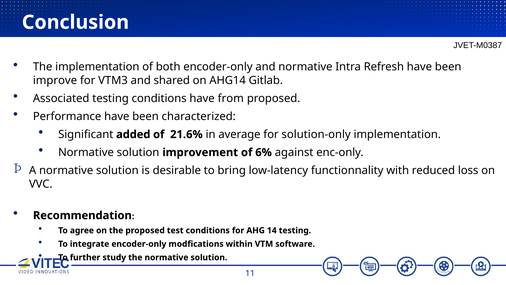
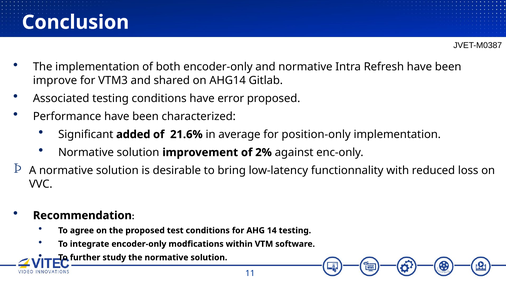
from: from -> error (231, 98)
solution-only: solution-only -> position-only (316, 134)
6%: 6% -> 2% (264, 152)
